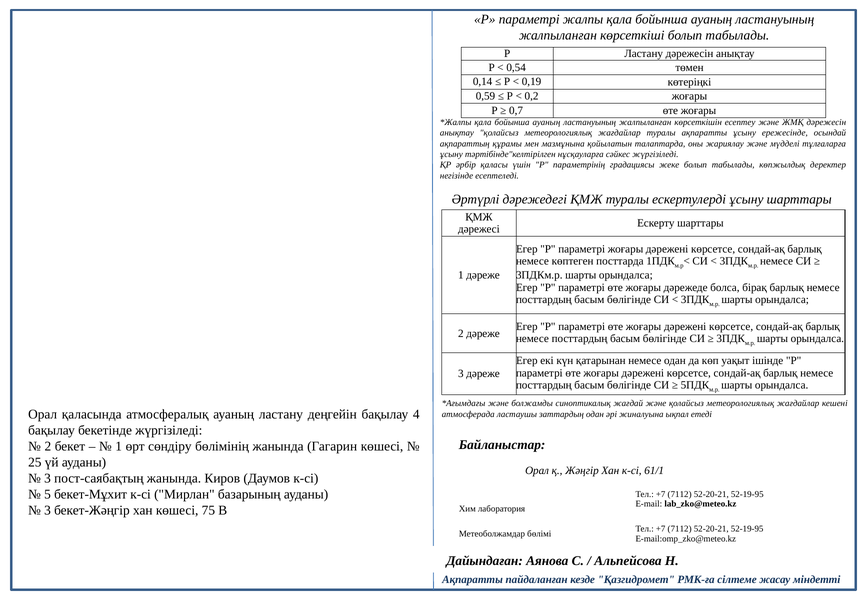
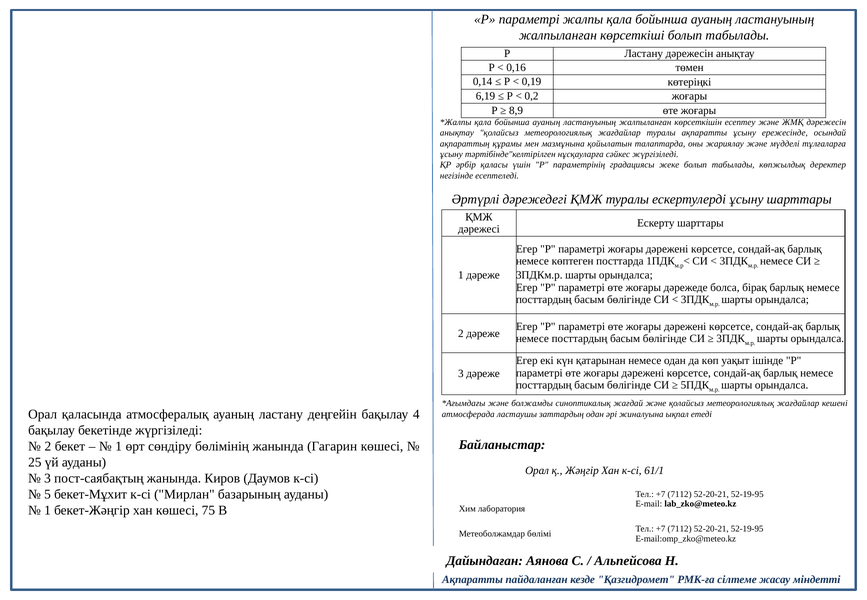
0,54: 0,54 -> 0,16 (516, 68)
0,59: 0,59 -> 6,19 (485, 96)
0,7: 0,7 -> 8,9 (516, 110)
3: 3 -> 1 (48, 510)
